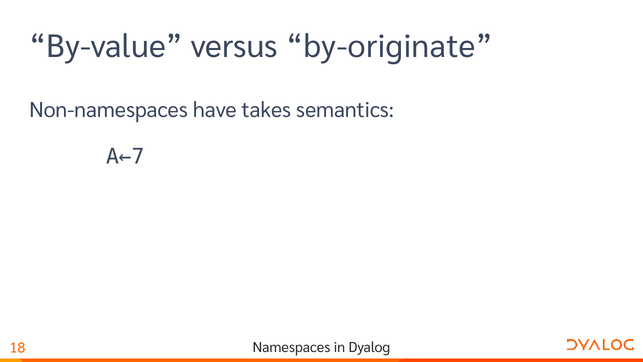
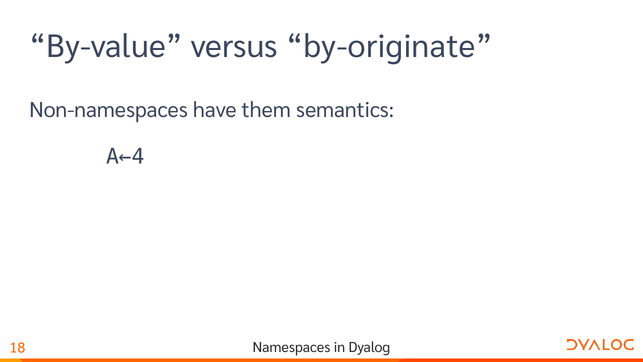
takes: takes -> them (266, 110)
A←7: A←7 -> A←4 (125, 156)
